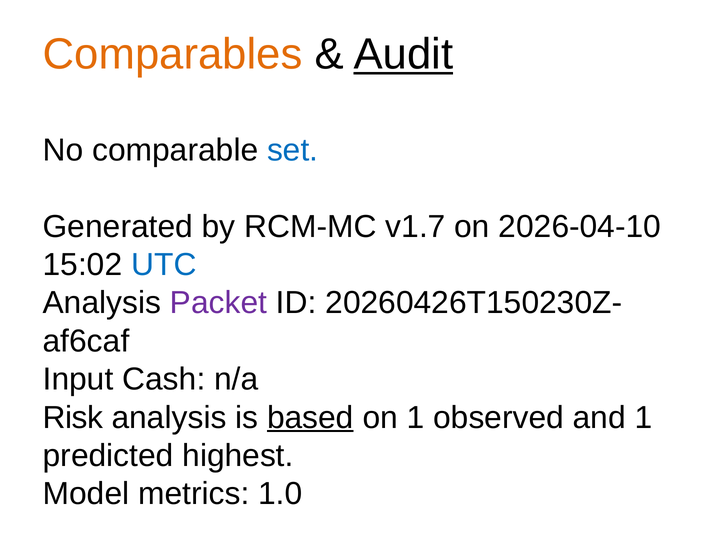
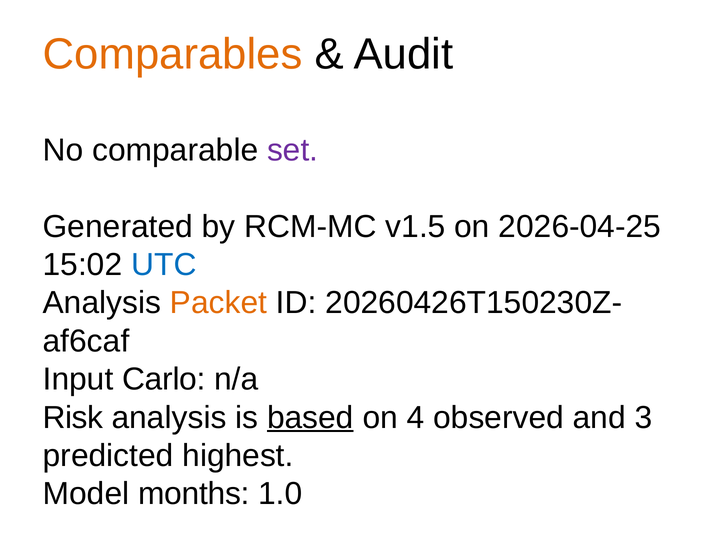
Audit underline: present -> none (403, 54)
set colour: blue -> purple (293, 150)
v1.7: v1.7 -> v1.5 (415, 226)
2026-04-10: 2026-04-10 -> 2026-04-25 (580, 226)
Packet colour: purple -> orange (218, 303)
Cash: Cash -> Carlo (164, 379)
on 1: 1 -> 4 (416, 417)
and 1: 1 -> 3 (644, 417)
metrics: metrics -> months (194, 493)
